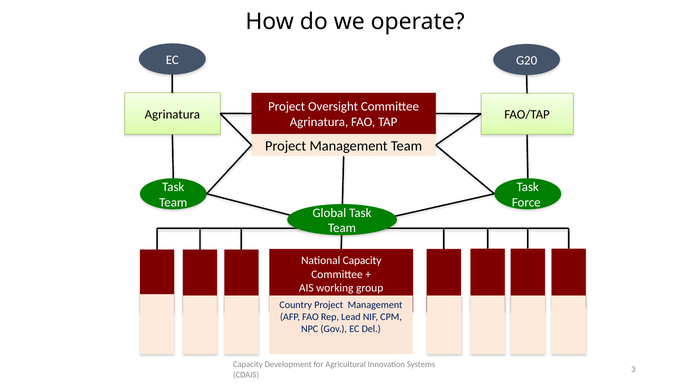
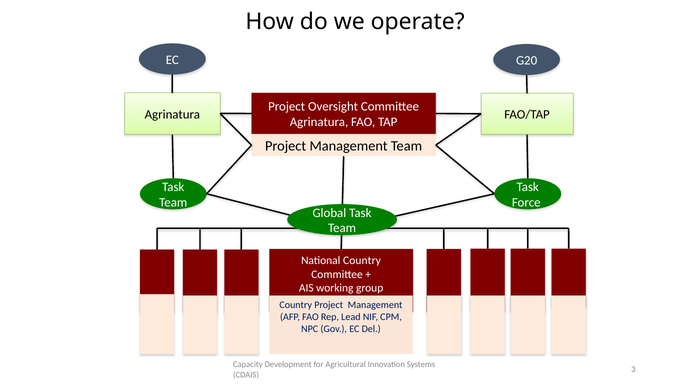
National Capacity: Capacity -> Country (362, 261)
